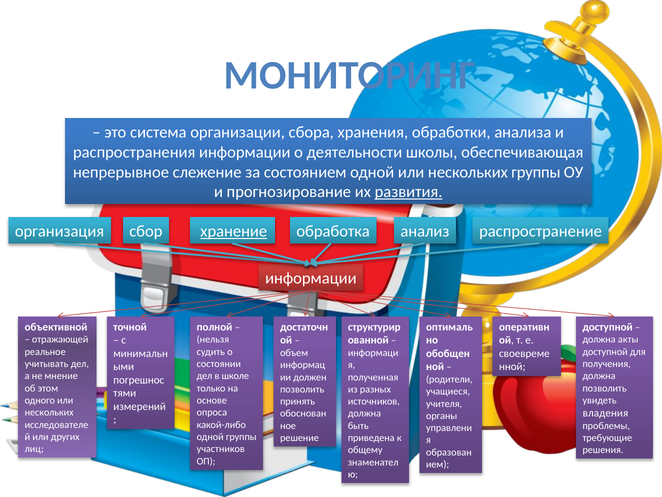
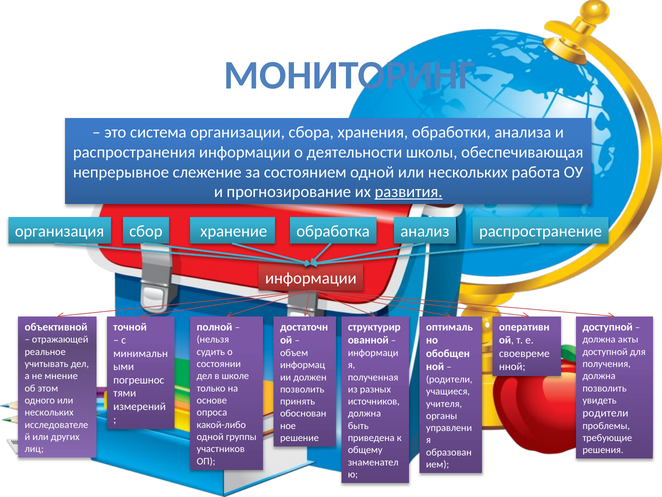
нескольких группы: группы -> работа (536, 172)
хранение underline: present -> none (234, 231)
владения: владения -> родители (605, 413)
